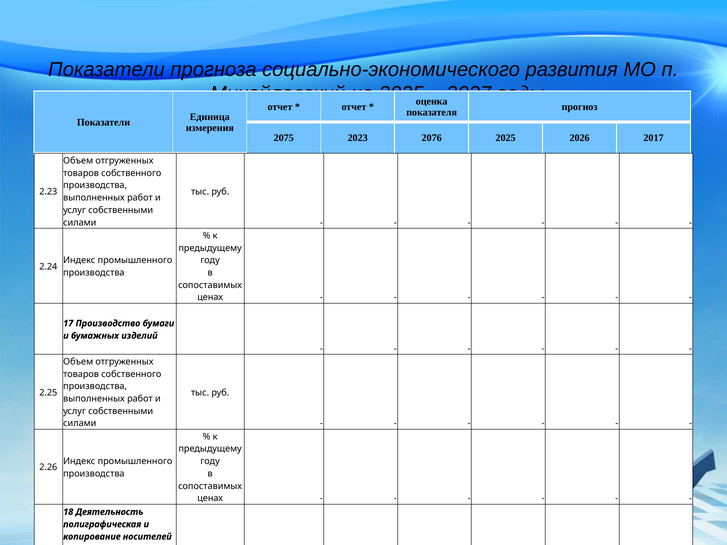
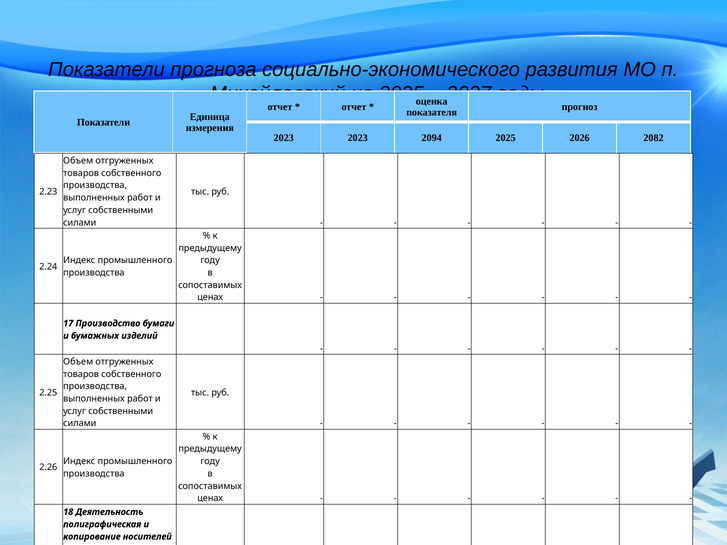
2075: 2075 -> 2023 (284, 138)
2076: 2076 -> 2094 (432, 138)
2017: 2017 -> 2082 (654, 138)
